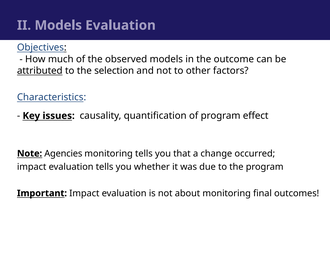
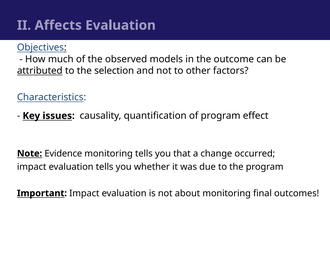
II Models: Models -> Affects (58, 25)
Agencies: Agencies -> Evidence (63, 154)
